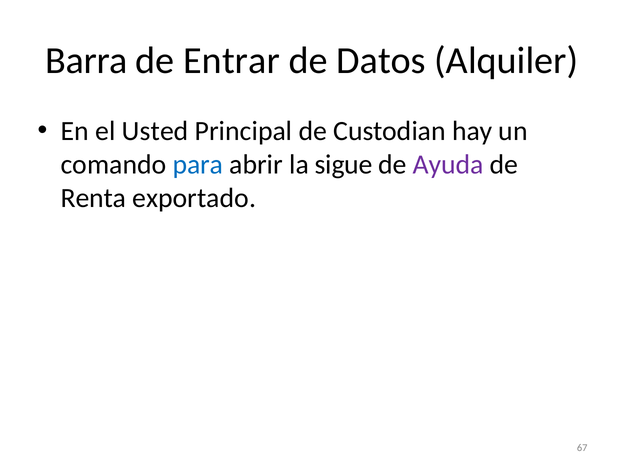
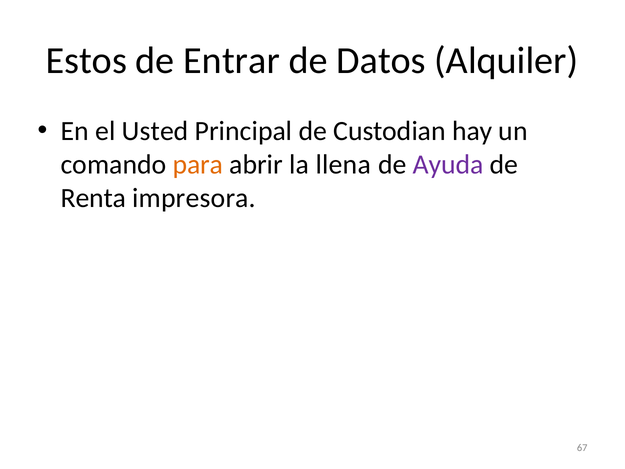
Barra: Barra -> Estos (86, 61)
para colour: blue -> orange (198, 164)
sigue: sigue -> llena (343, 164)
exportado: exportado -> impresora (194, 198)
